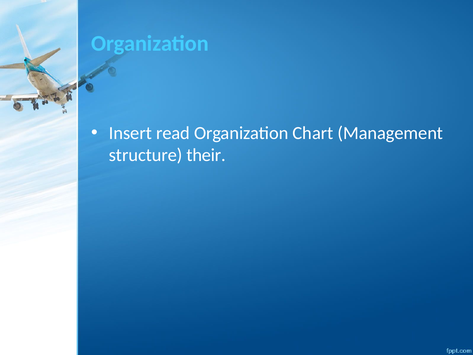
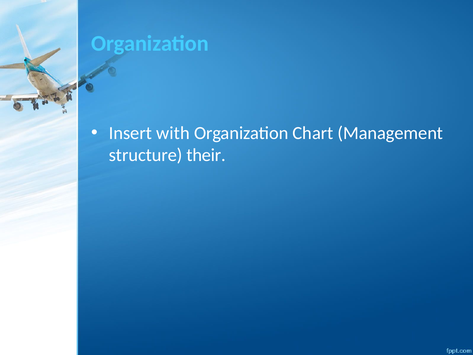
read: read -> with (173, 133)
